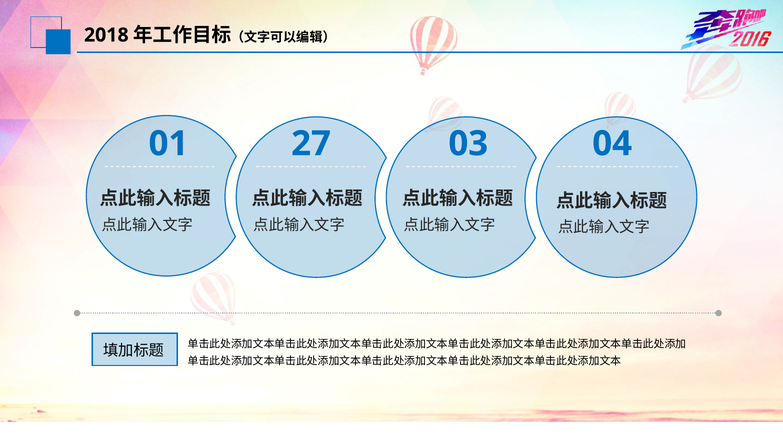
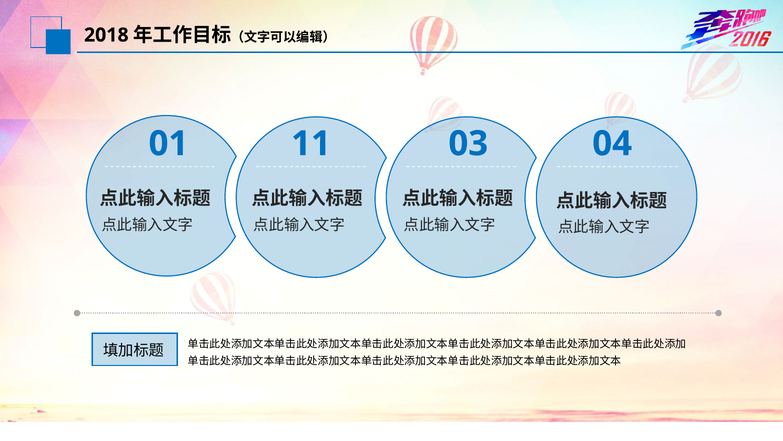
27: 27 -> 11 (311, 144)
